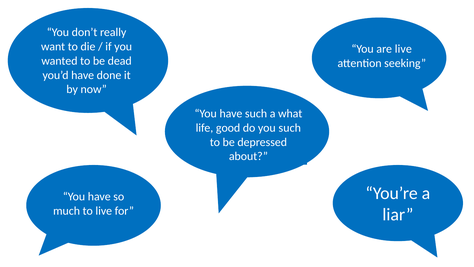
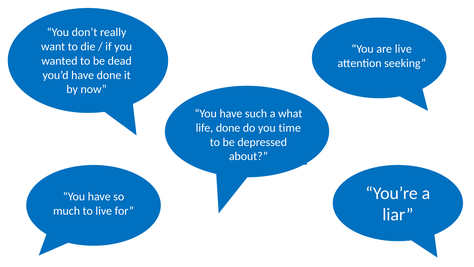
life good: good -> done (228, 128)
you such: such -> time (290, 128)
